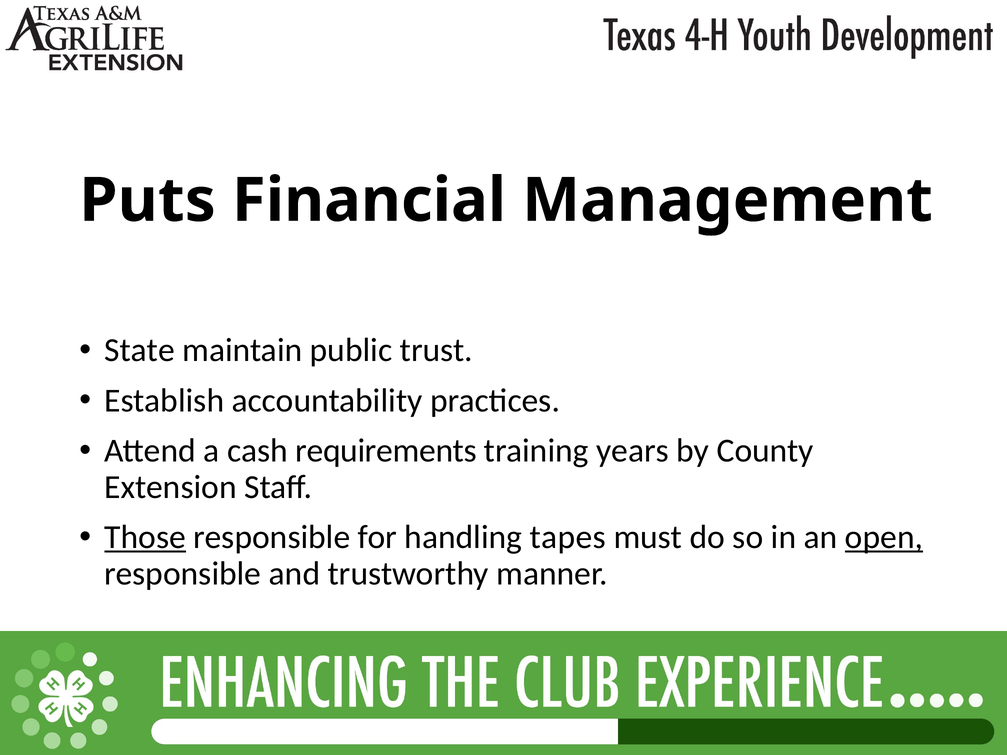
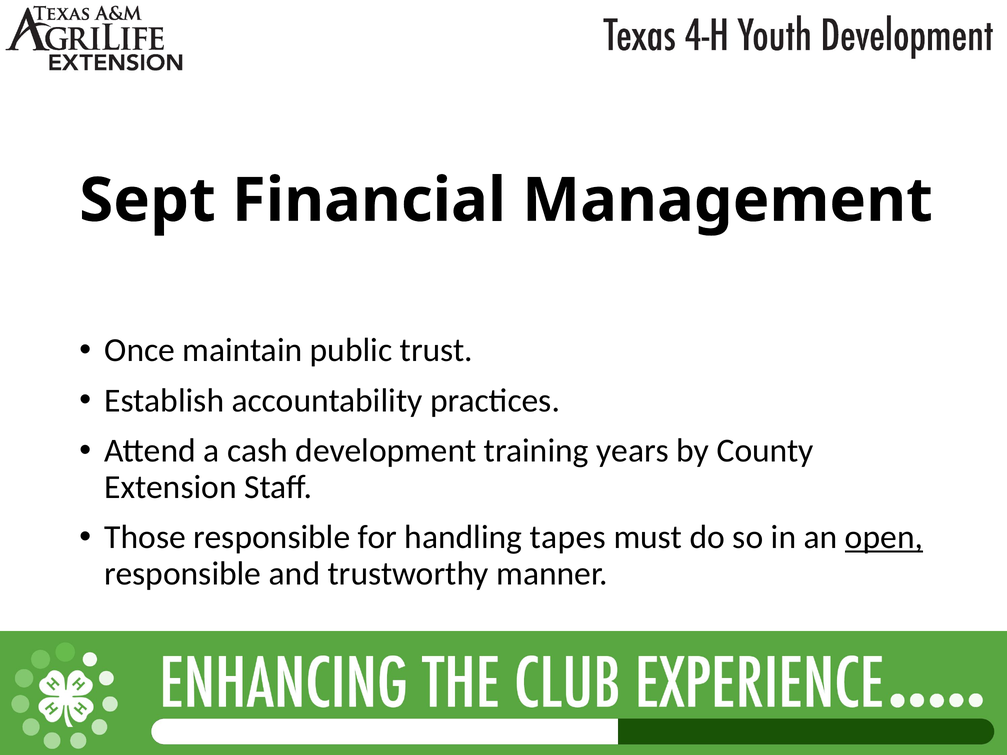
Puts: Puts -> Sept (148, 201)
State: State -> Once (140, 351)
requirements: requirements -> development (386, 451)
Those underline: present -> none (145, 537)
